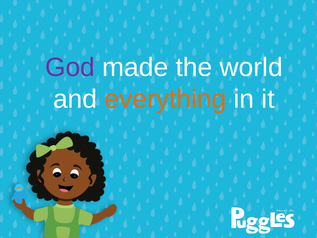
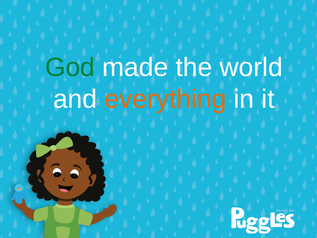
God colour: purple -> green (70, 67)
